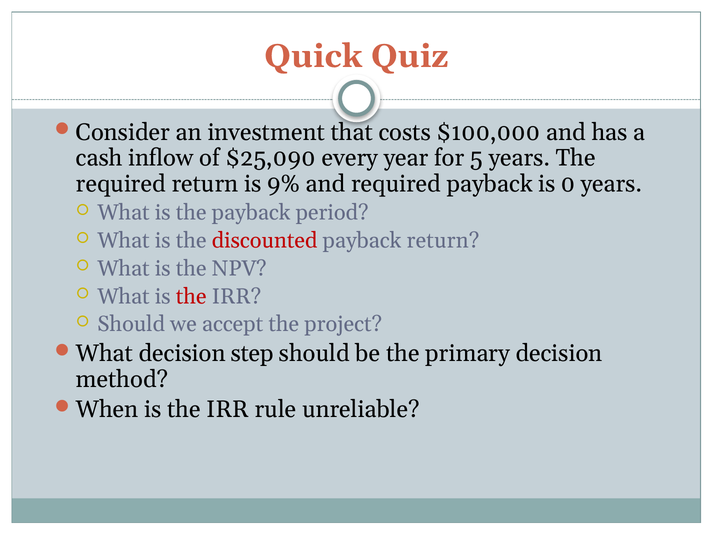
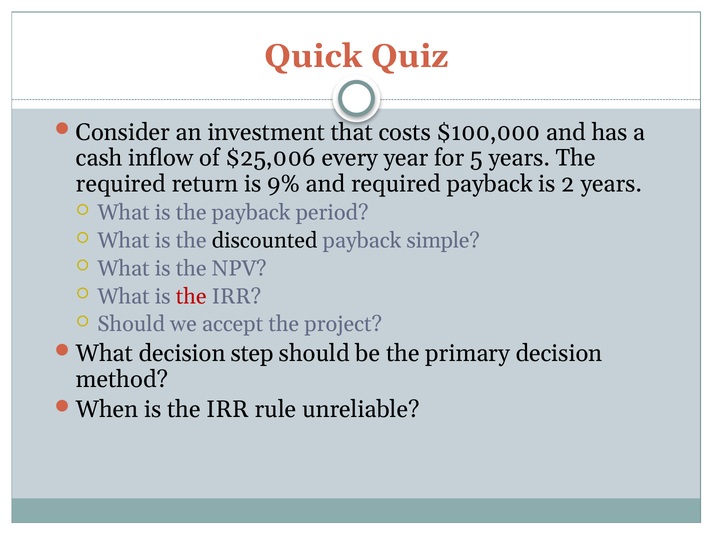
$25,090: $25,090 -> $25,006 (271, 158)
0: 0 -> 2 (568, 184)
discounted colour: red -> black (265, 240)
payback return: return -> simple (443, 240)
